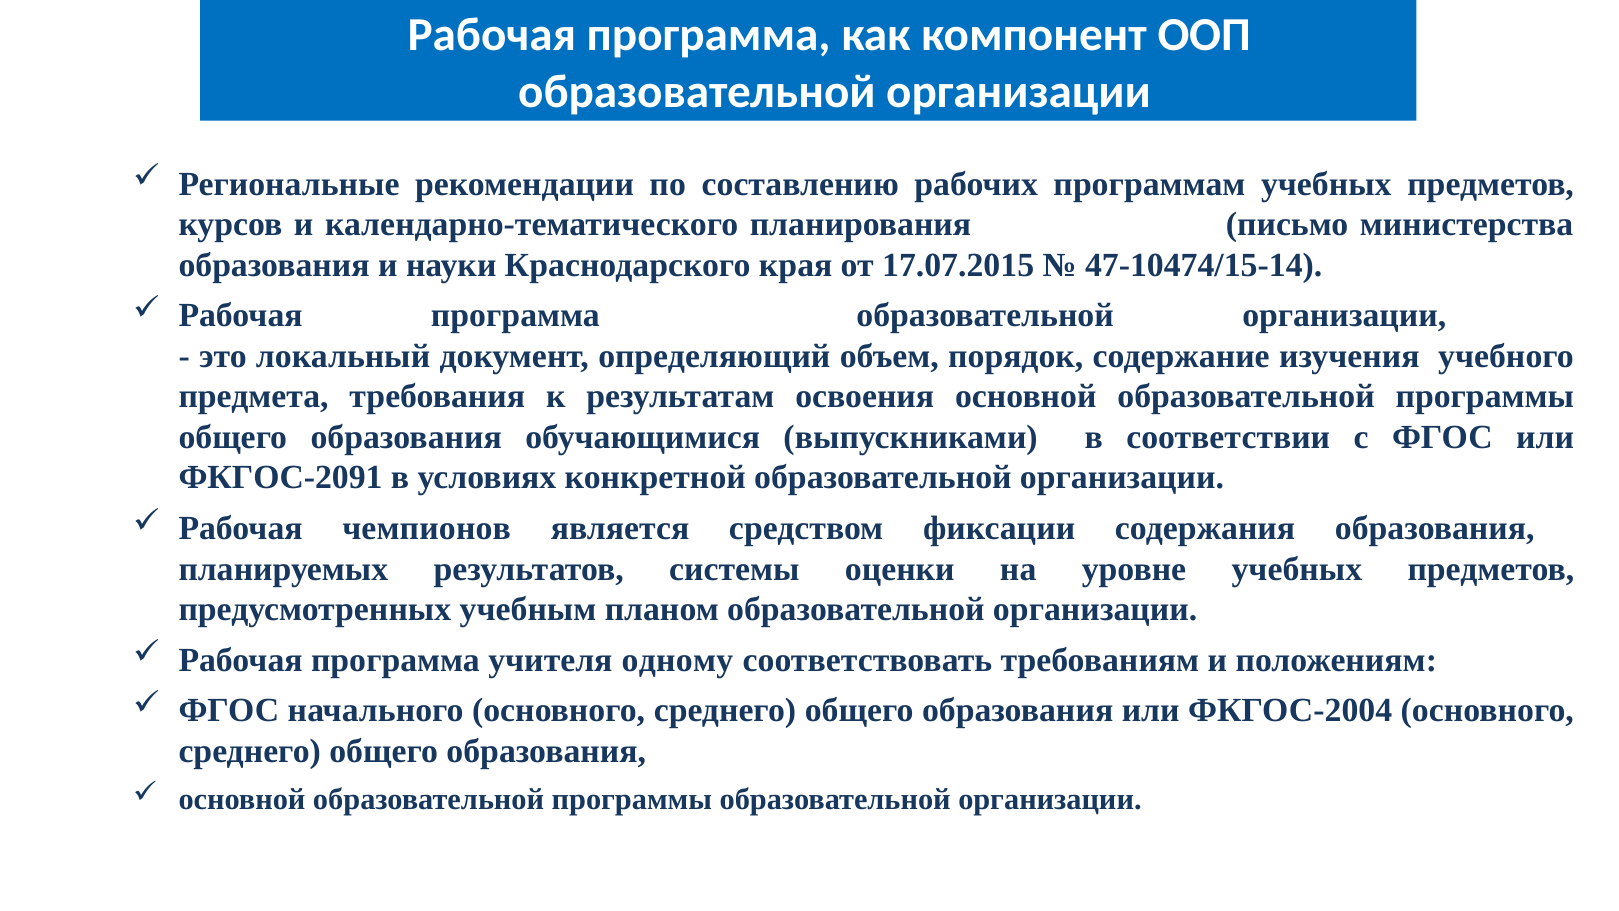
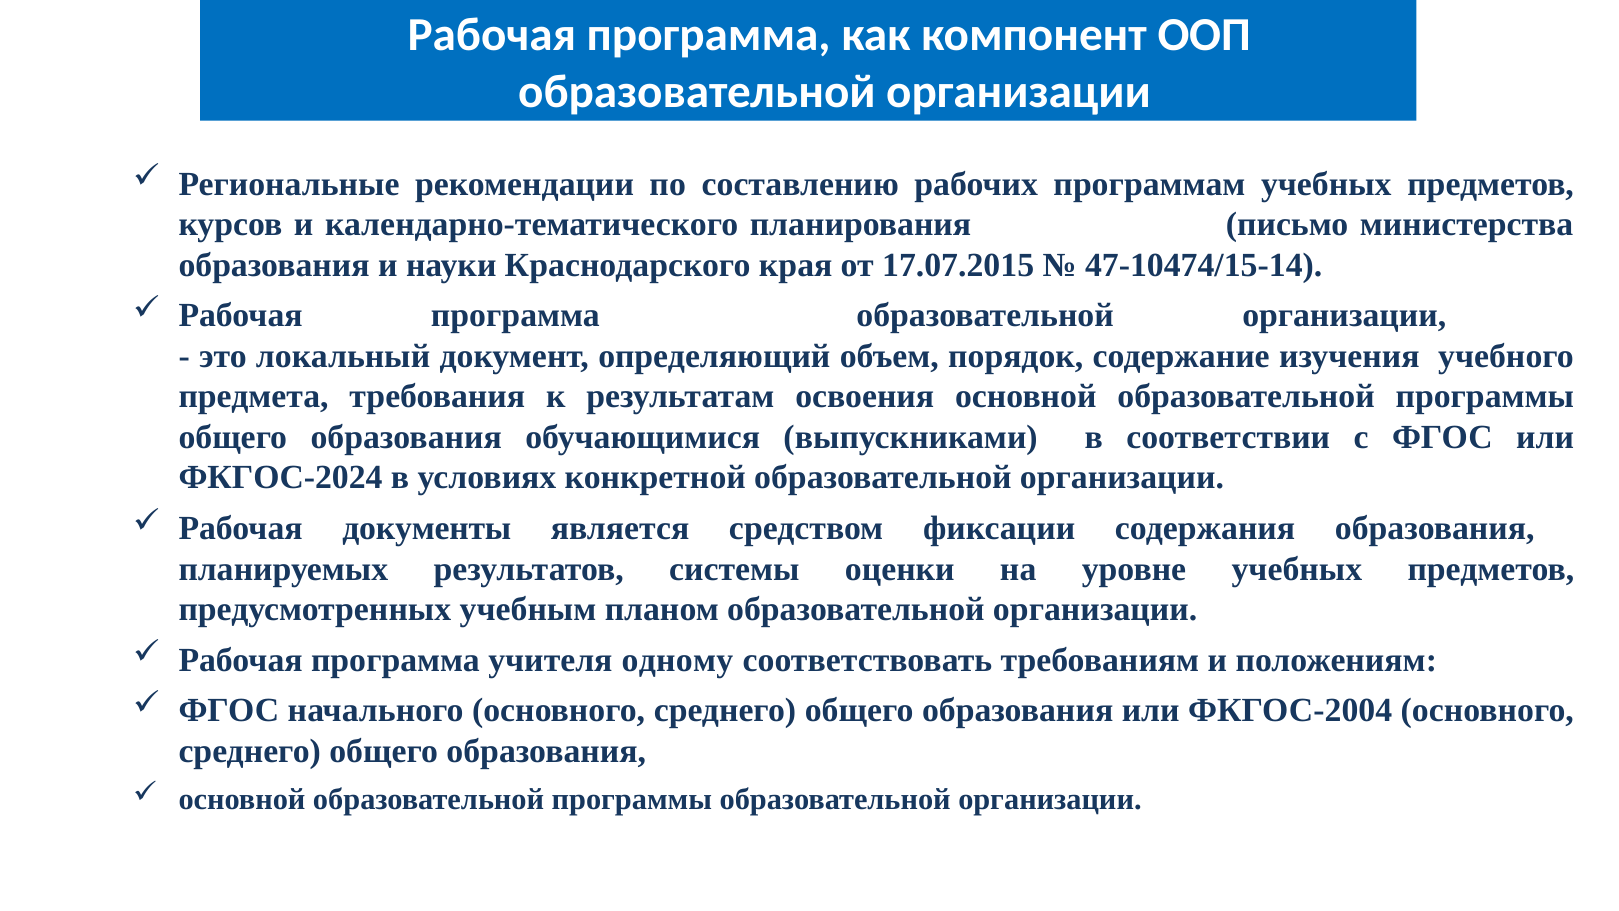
ФКГОС-2091: ФКГОС-2091 -> ФКГОС-2024 (281, 478)
чемпионов: чемпионов -> документы (427, 528)
